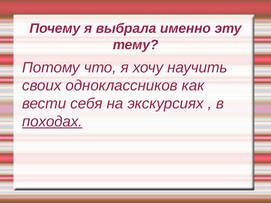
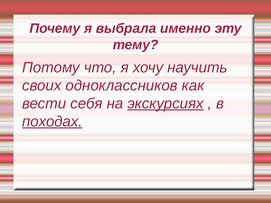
экскурсиях underline: none -> present (166, 104)
